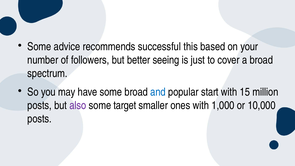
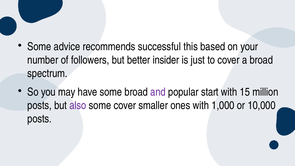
seeing: seeing -> insider (166, 60)
and colour: blue -> purple (158, 92)
some target: target -> cover (125, 105)
